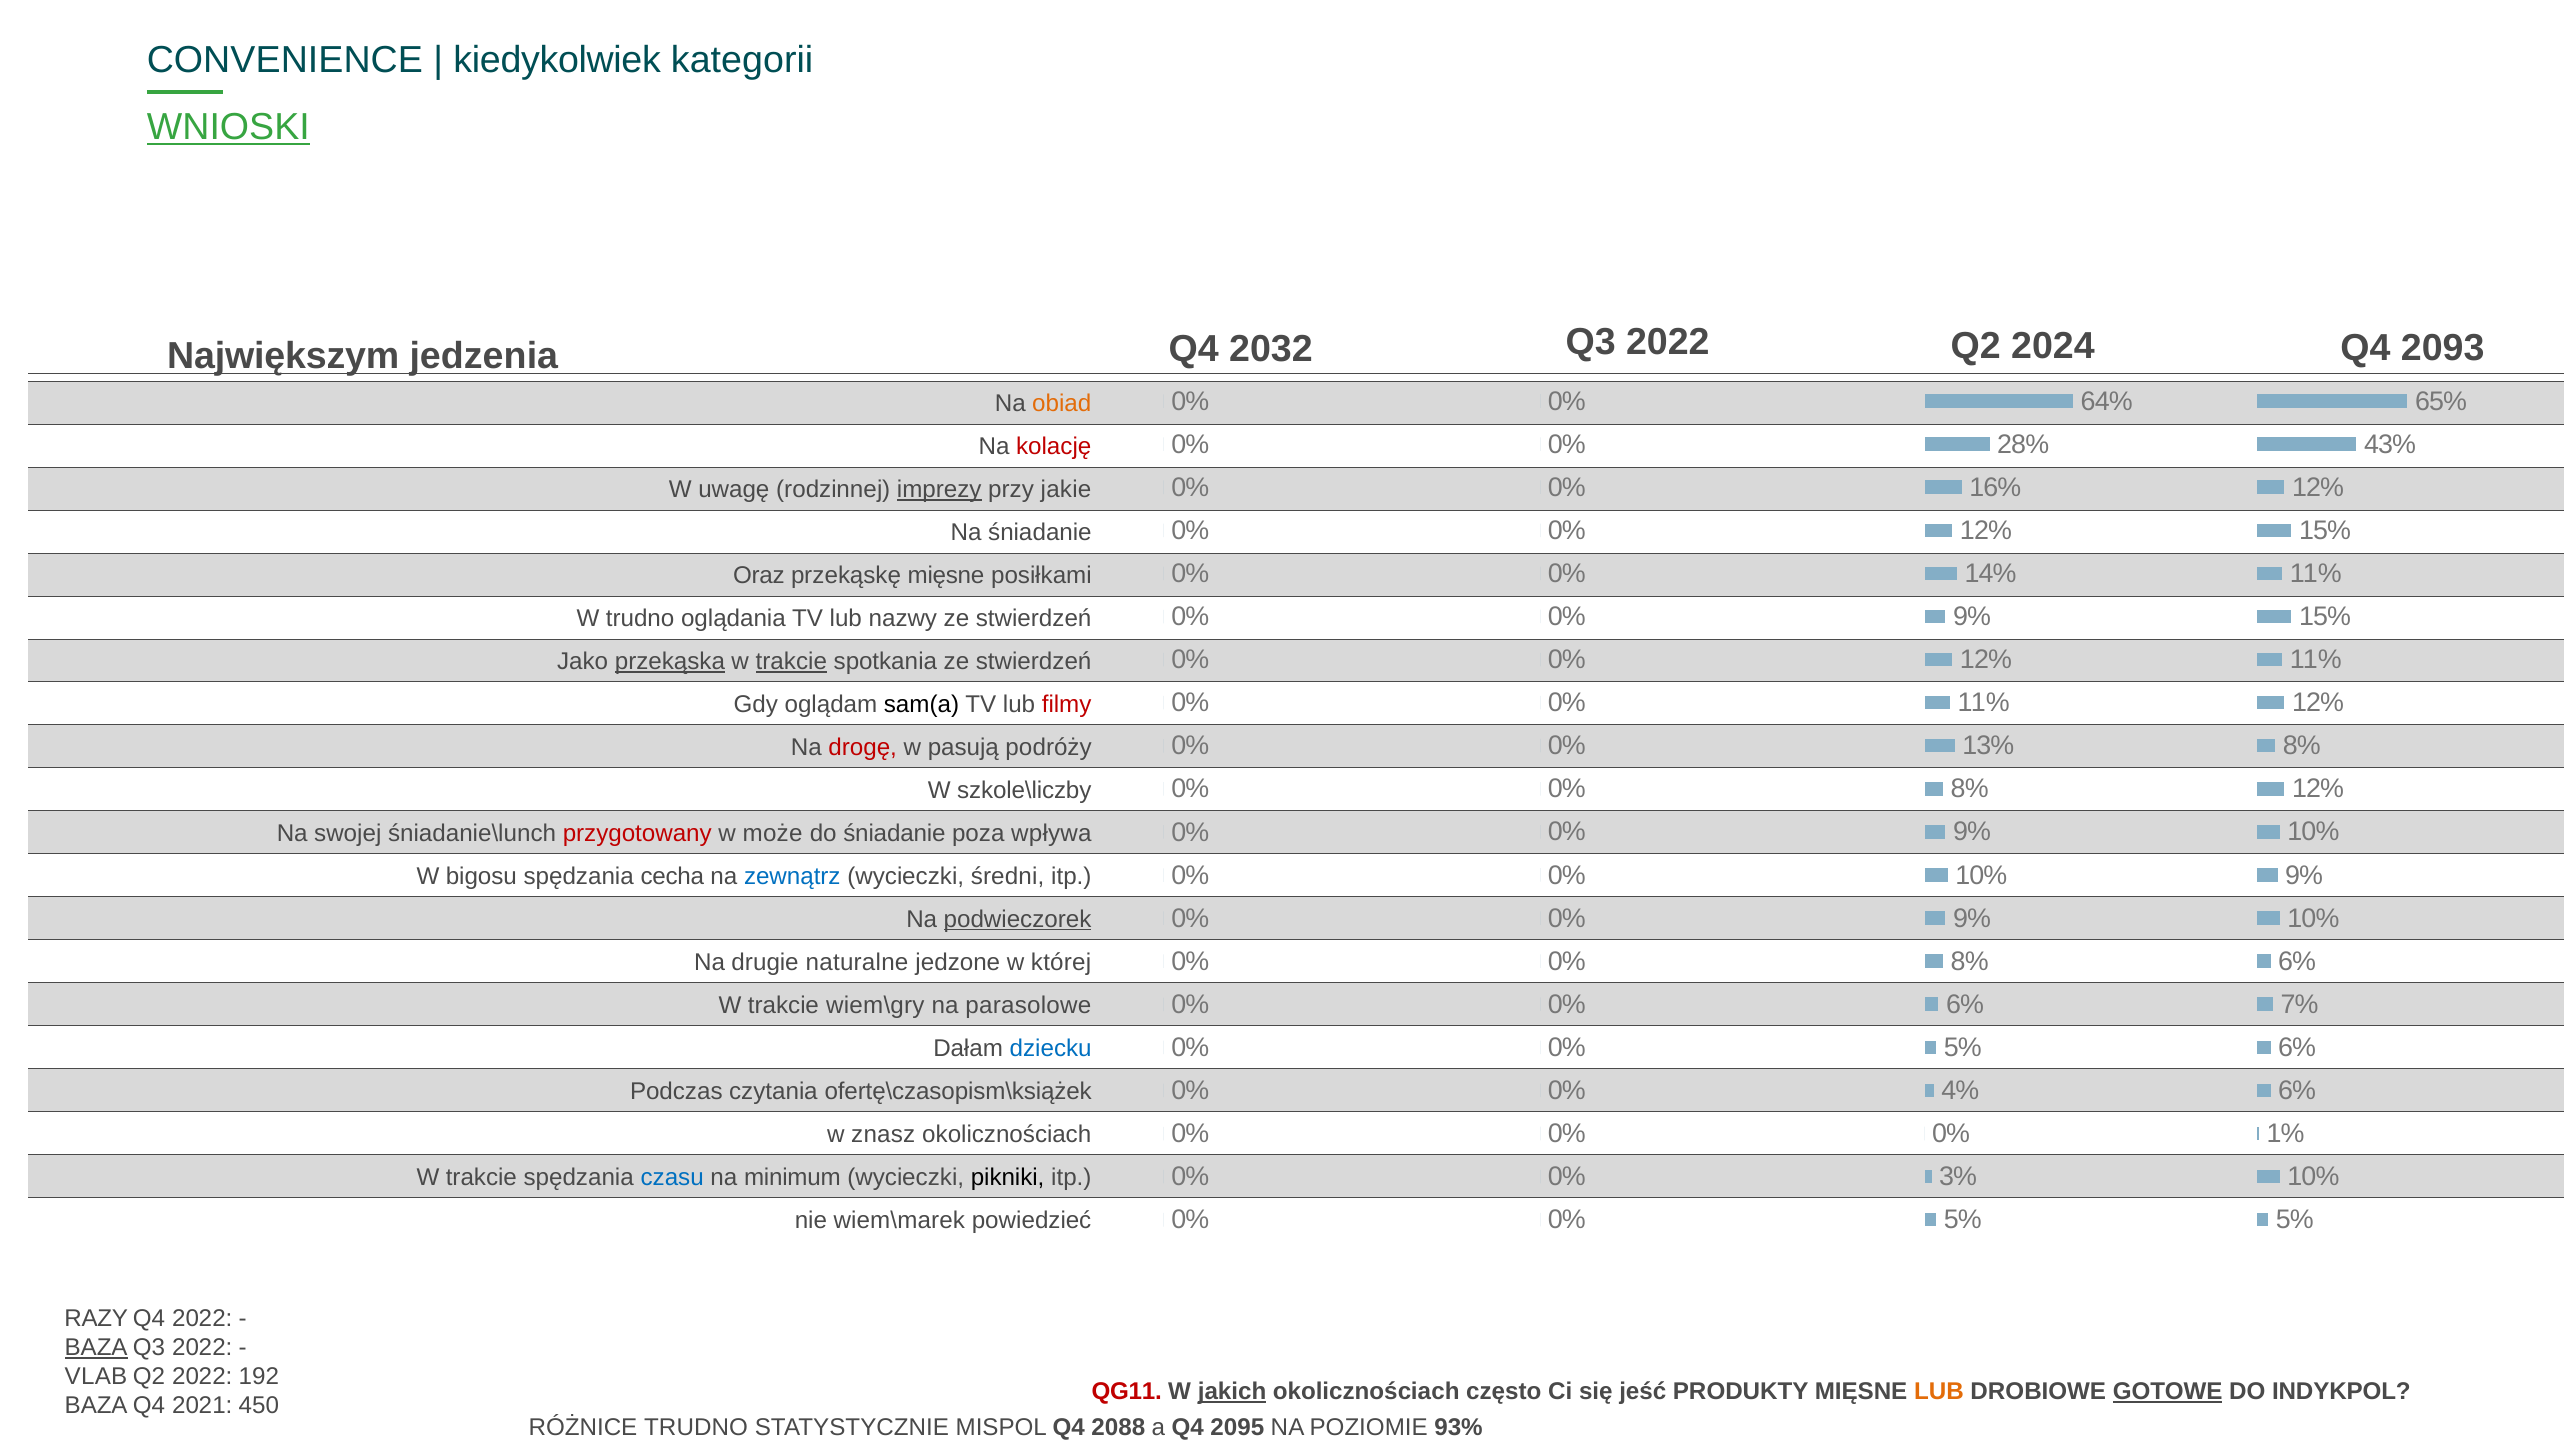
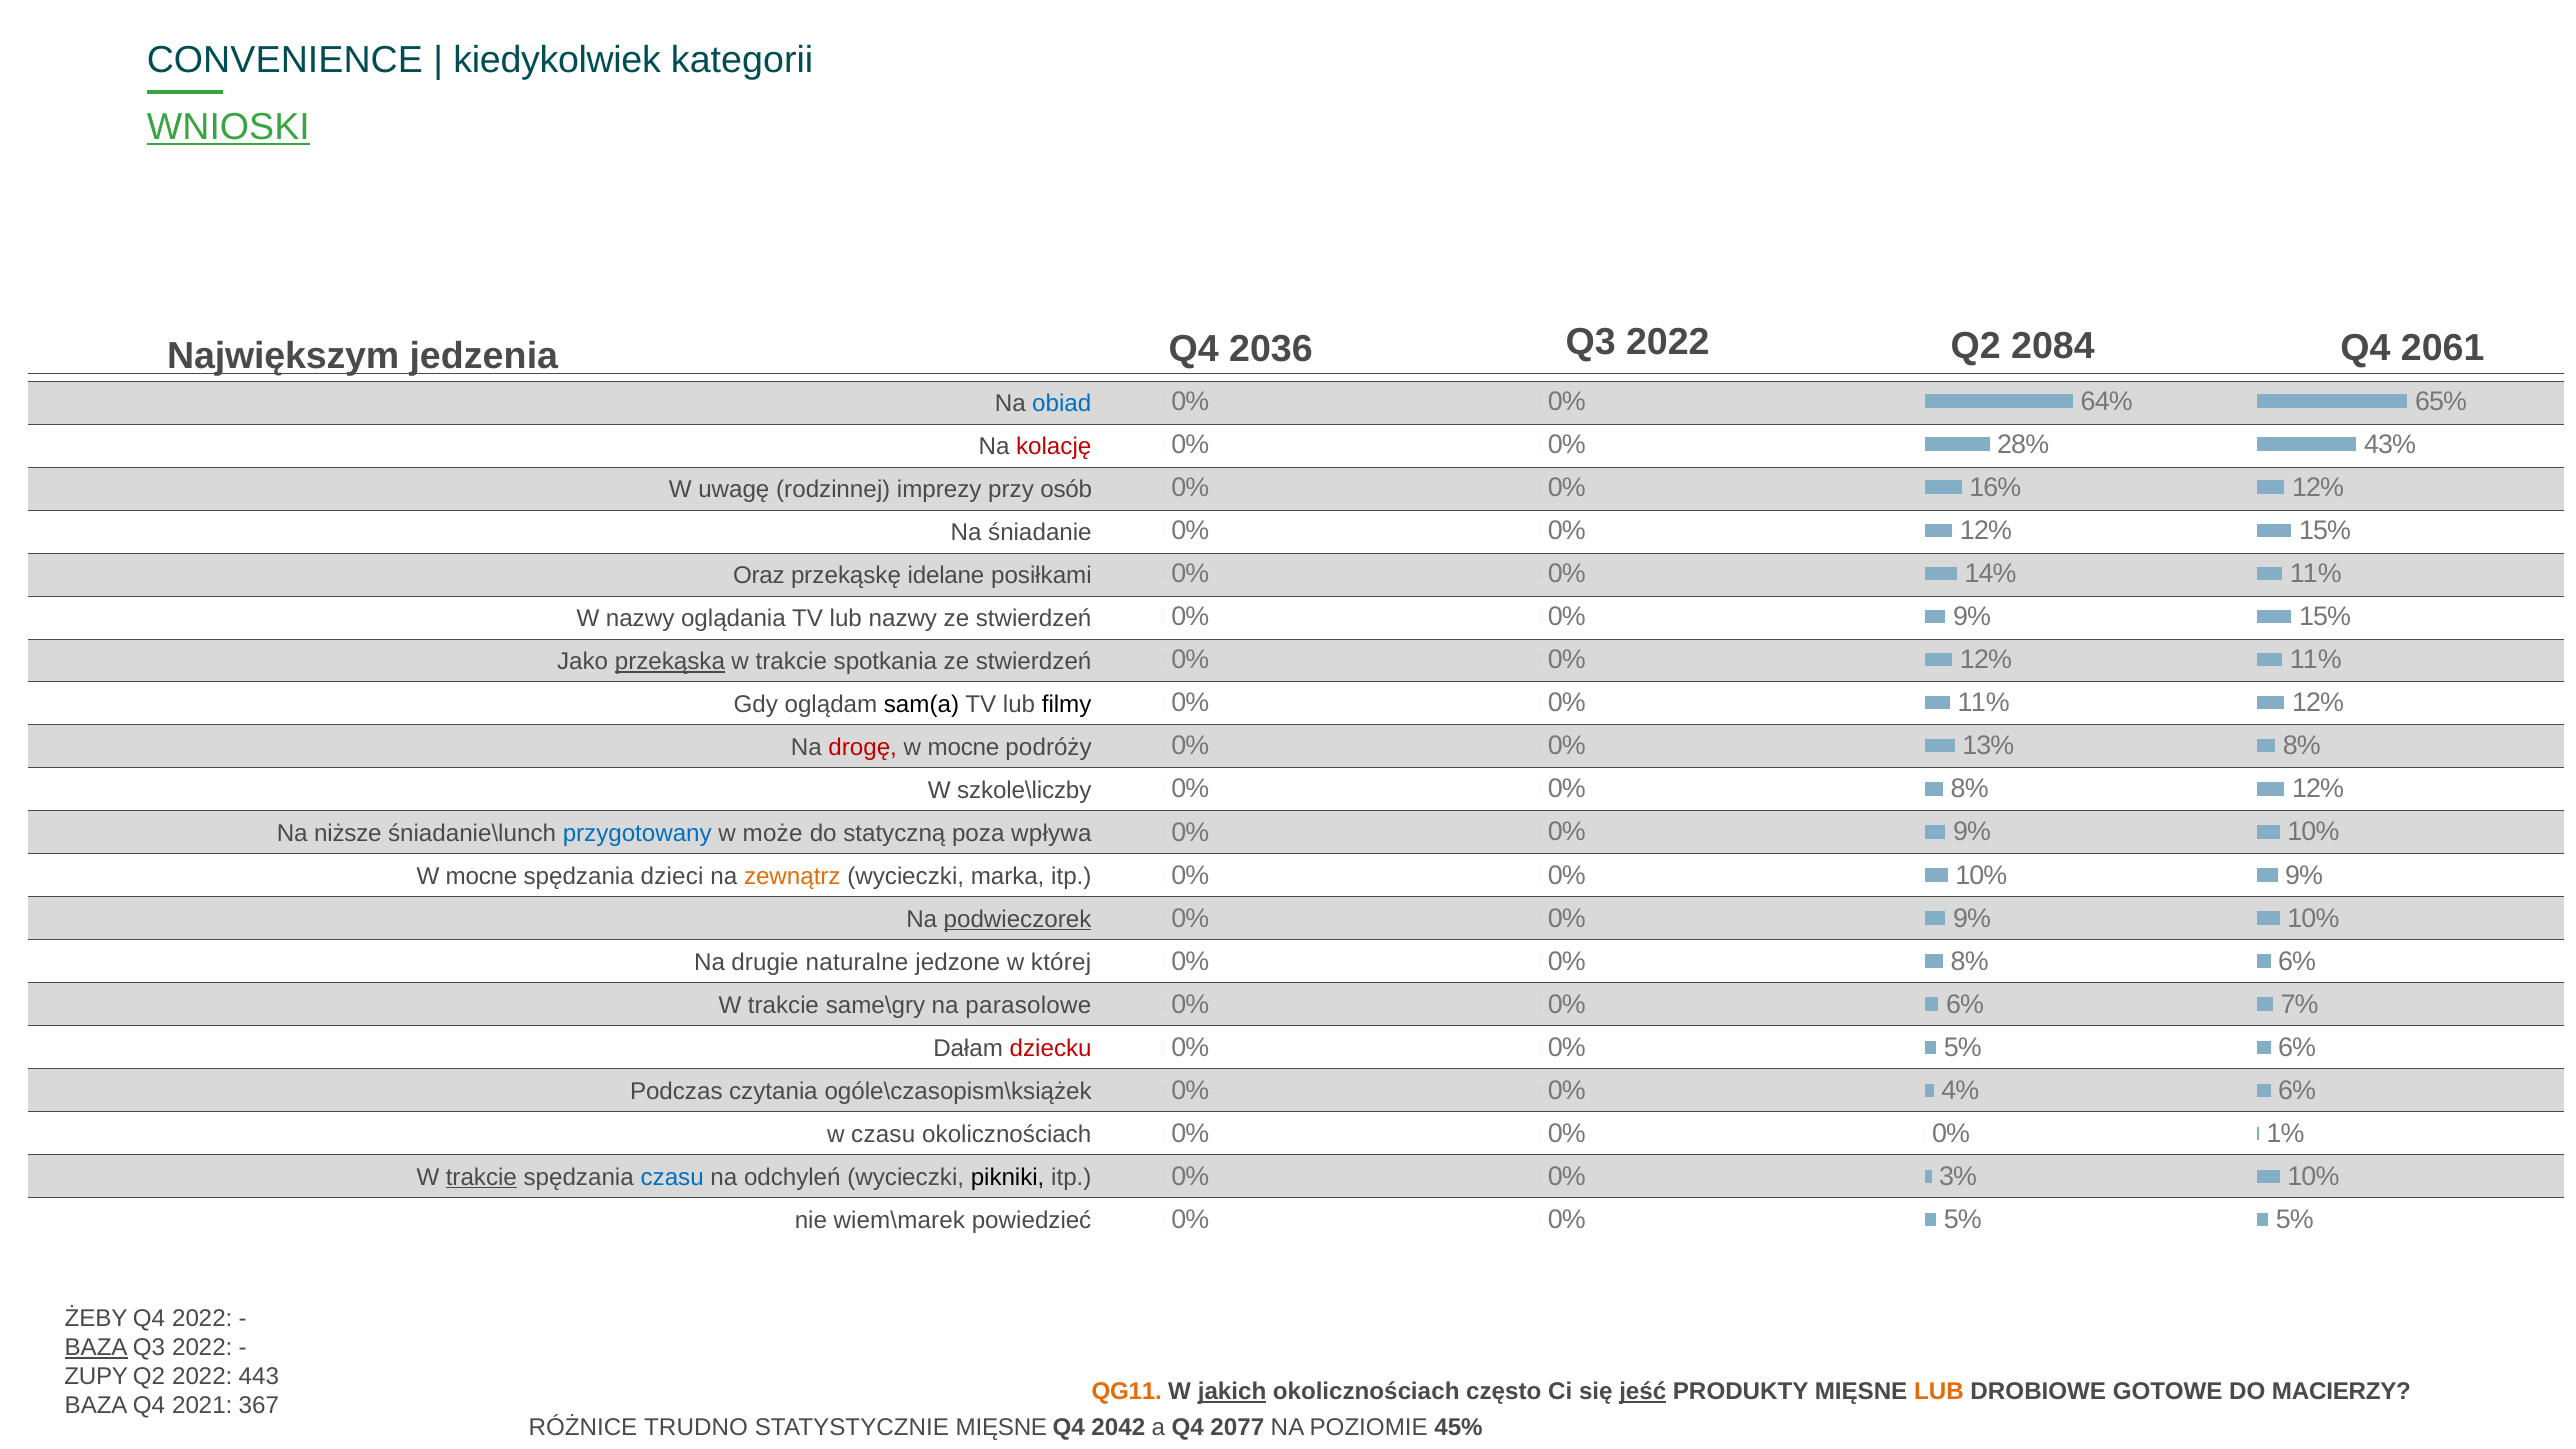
2024: 2024 -> 2084 (2053, 346)
2093: 2093 -> 2061 (2443, 348)
2032: 2032 -> 2036 (1271, 349)
obiad colour: orange -> blue (1062, 404)
imprezy underline: present -> none (939, 490)
jakie: jakie -> osób (1066, 490)
przekąskę mięsne: mięsne -> idelane (946, 575)
W trudno: trudno -> nazwy (640, 618)
trakcie underline: present -> none (791, 661)
filmy colour: red -> black (1067, 704)
pasują: pasują -> mocne (963, 747)
swojej: swojej -> niższe (348, 833)
przygotowany colour: red -> blue (637, 833)
do śniadanie: śniadanie -> statyczną (894, 833)
bigosu: bigosu -> mocne (481, 876)
cecha: cecha -> dzieci (672, 876)
zewnątrz colour: blue -> orange (792, 876)
średni: średni -> marka (1008, 876)
wiem\gry: wiem\gry -> same\gry (875, 1005)
dziecku colour: blue -> red (1051, 1048)
ofertę\czasopism\książek: ofertę\czasopism\książek -> ogóle\czasopism\książek (958, 1091)
w znasz: znasz -> czasu (883, 1134)
trakcie underline: none -> present (481, 1177)
minimum: minimum -> odchyleń (792, 1177)
RAZY: RAZY -> ŻEBY (96, 1319)
VLAB: VLAB -> ZUPY (96, 1377)
192: 192 -> 443 (259, 1377)
QG11 colour: red -> orange (1127, 1392)
jeść underline: none -> present (1643, 1392)
GOTOWE underline: present -> none (2168, 1392)
INDYKPOL: INDYKPOL -> MACIERZY (2341, 1392)
450: 450 -> 367 (259, 1406)
STATYSTYCZNIE MISPOL: MISPOL -> MIĘSNE (1001, 1428)
2088: 2088 -> 2042 (1118, 1428)
2095: 2095 -> 2077 (1237, 1428)
93%: 93% -> 45% (1459, 1428)
